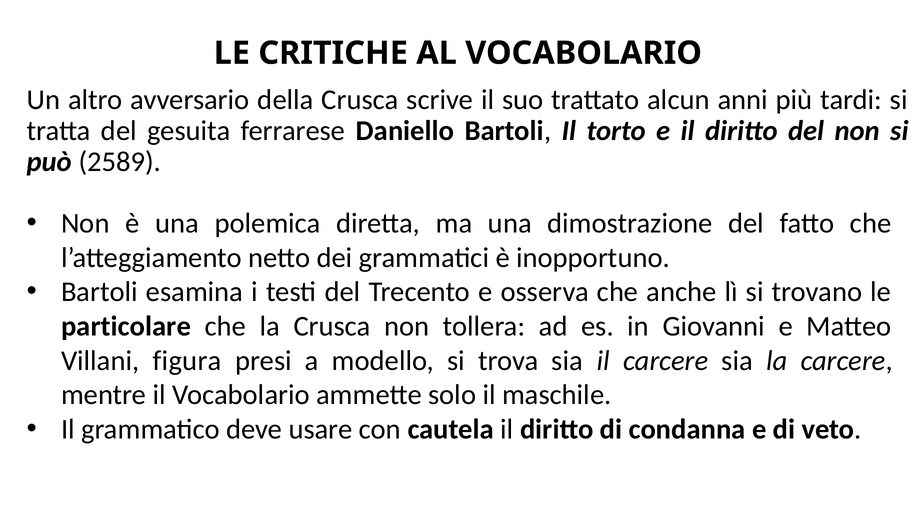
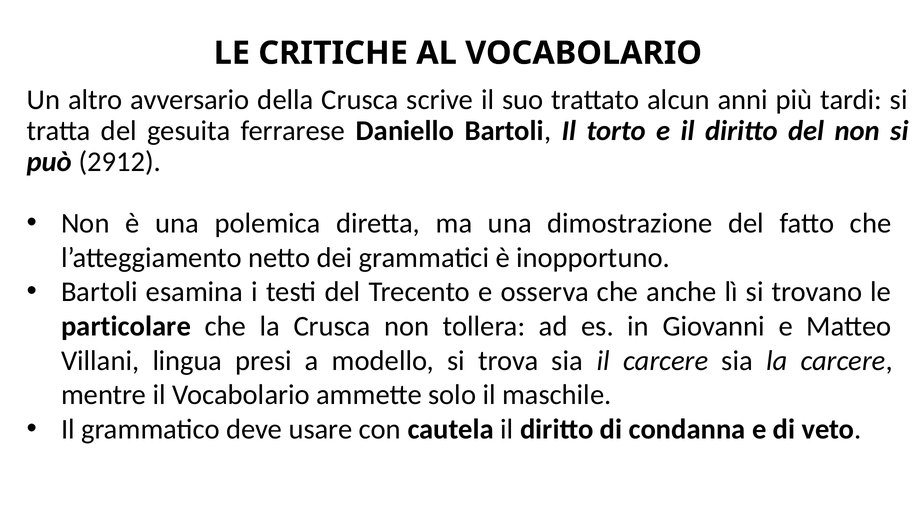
2589: 2589 -> 2912 (120, 162)
figura: figura -> lingua (187, 361)
